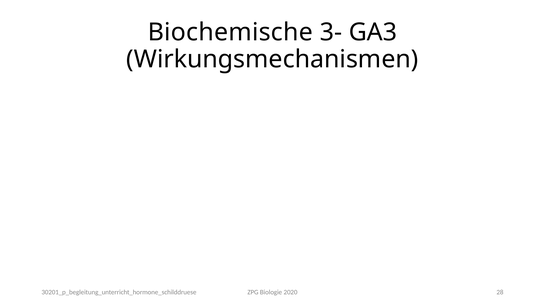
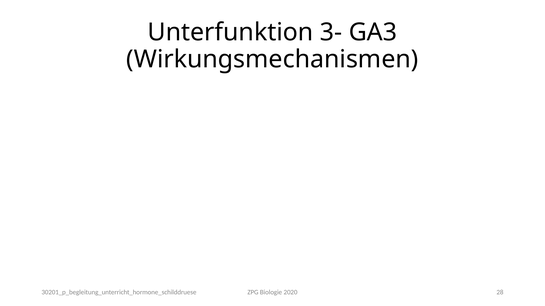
Biochemische: Biochemische -> Unterfunktion (230, 32)
